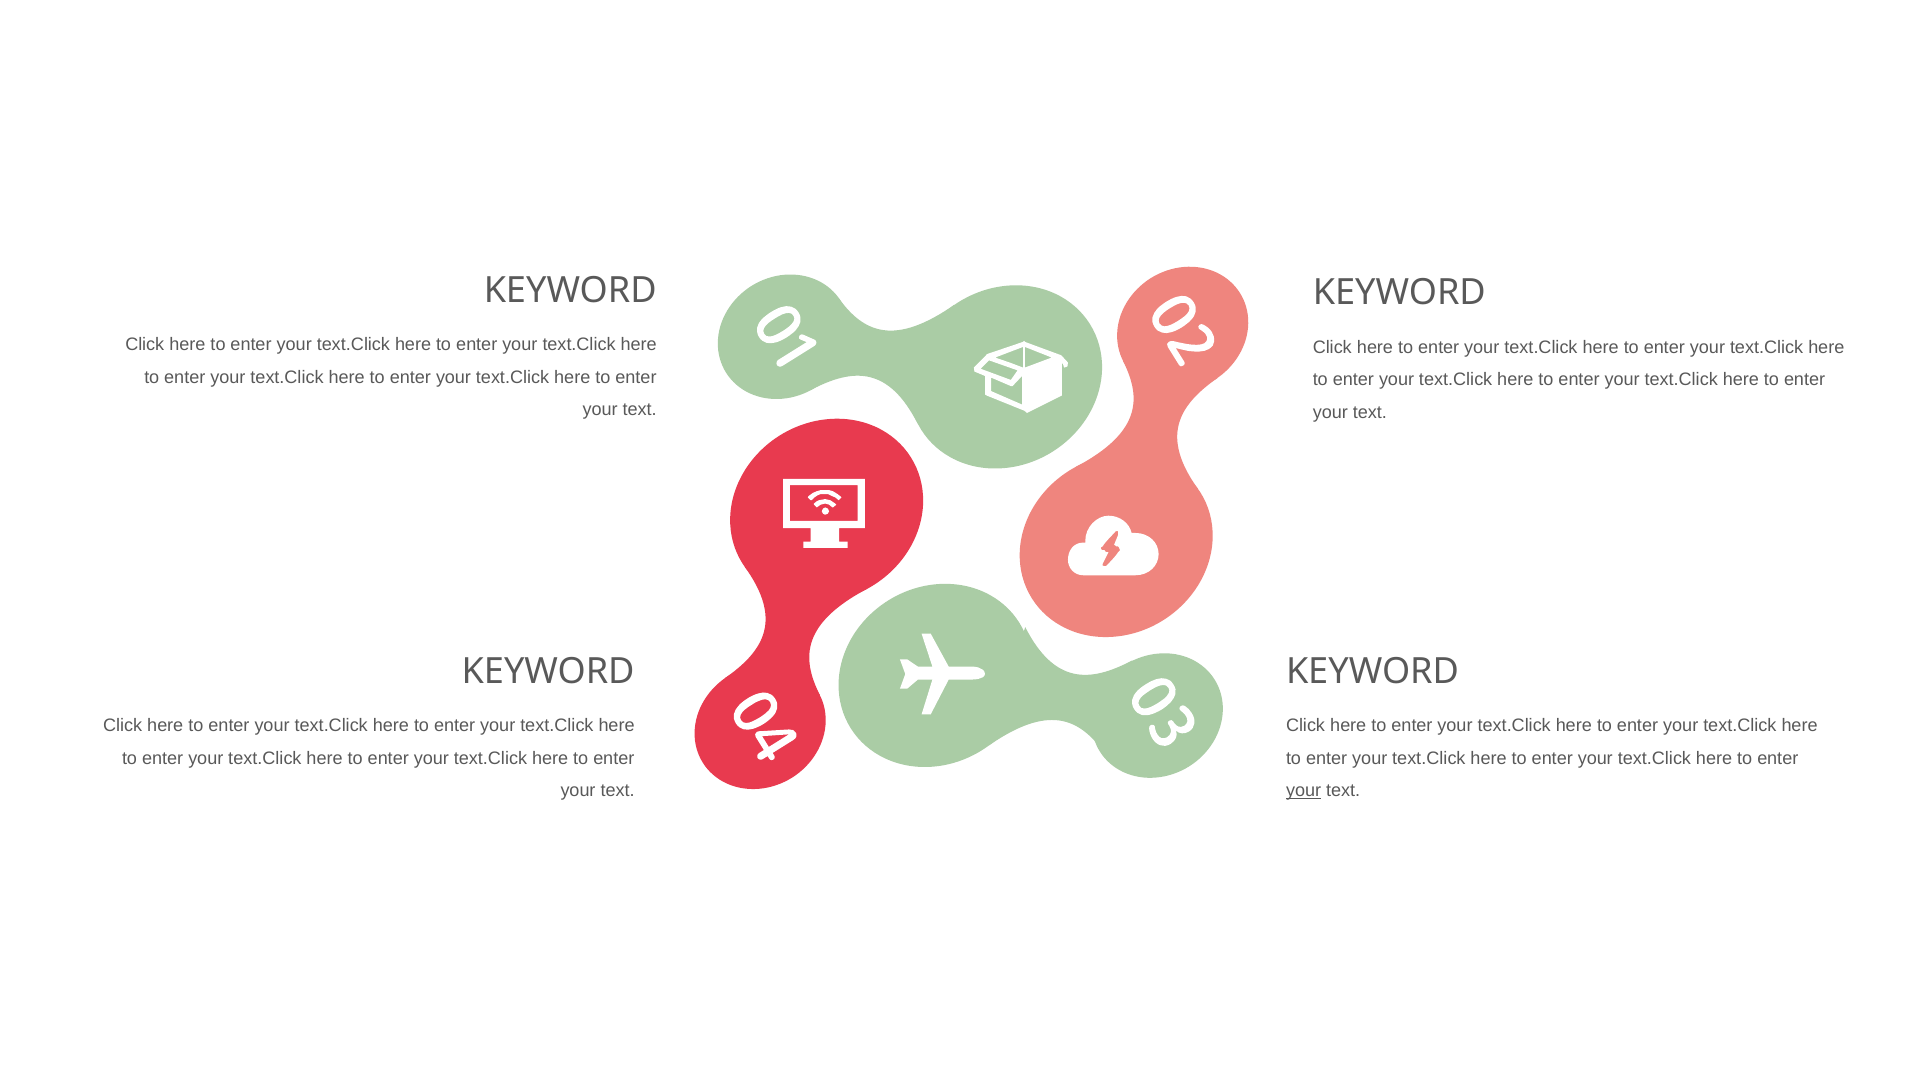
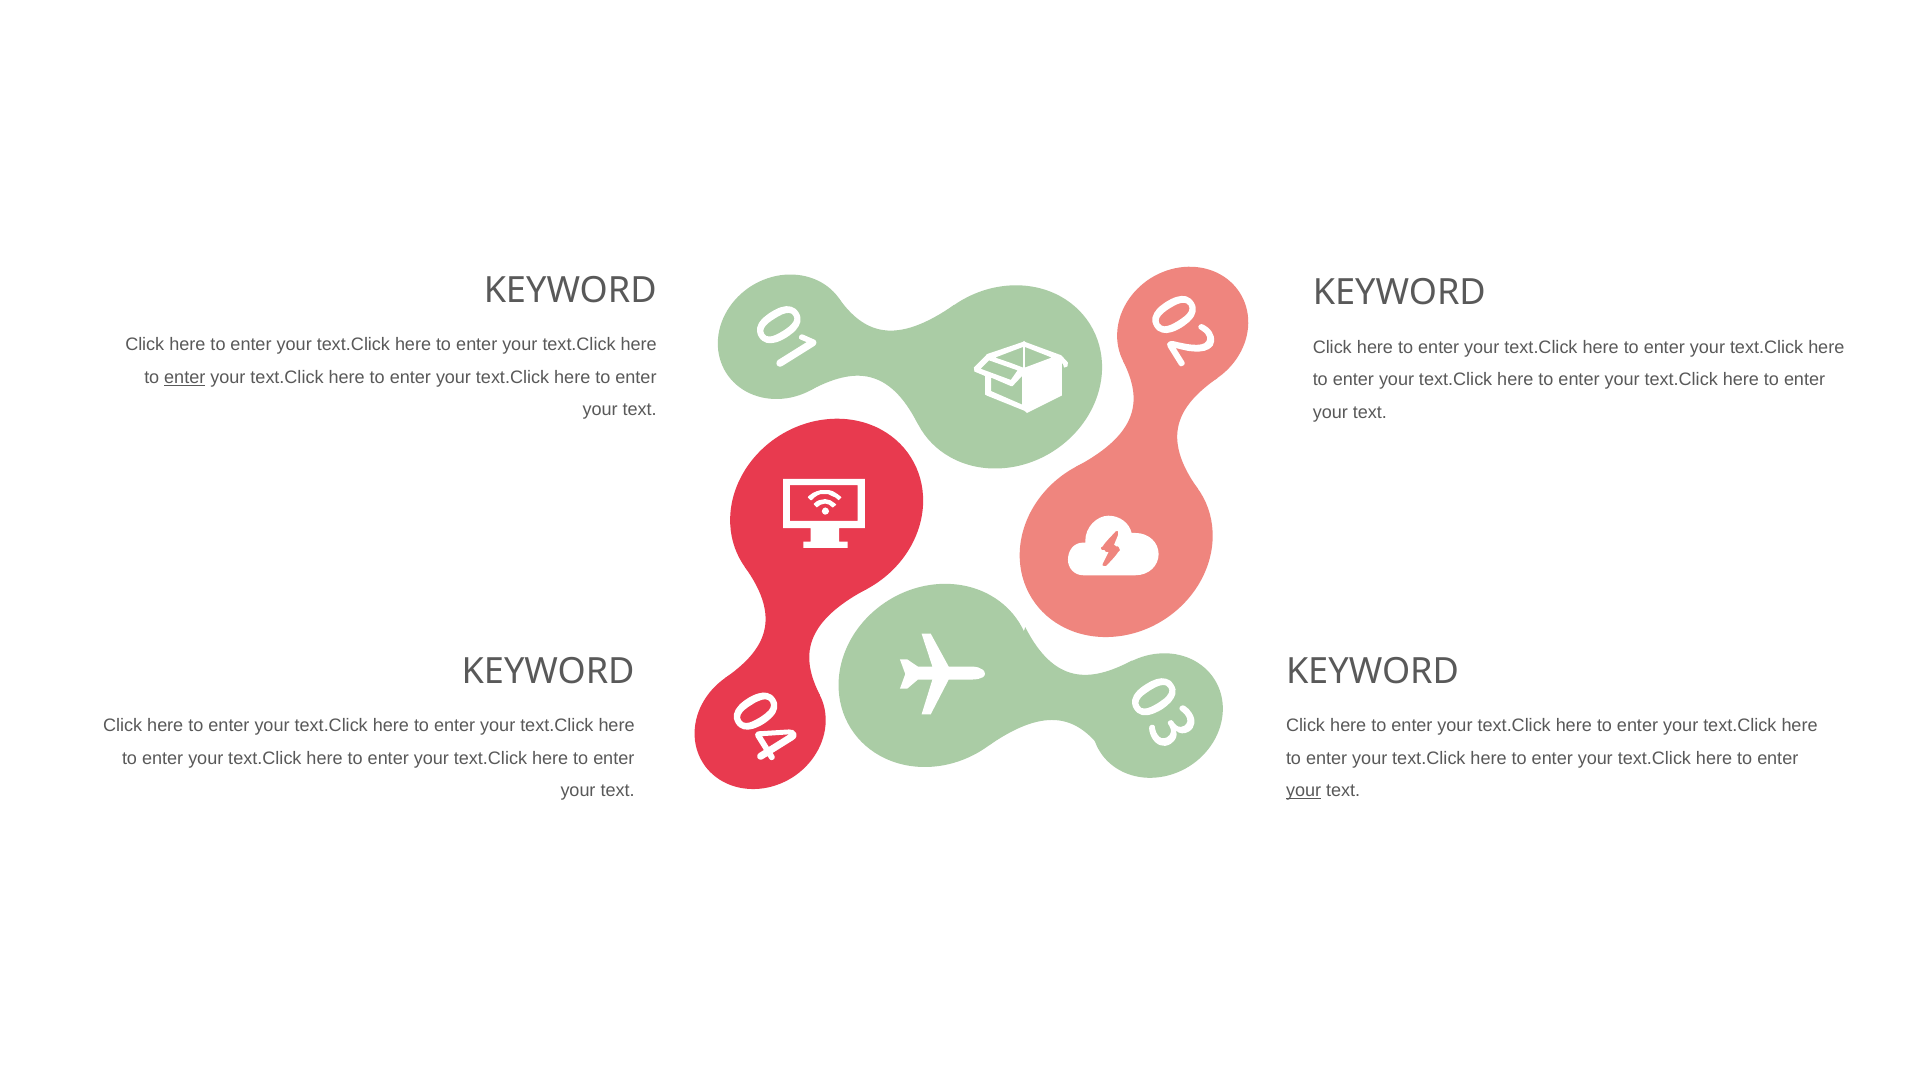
enter underline: none -> present (185, 377)
